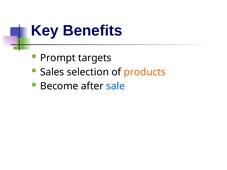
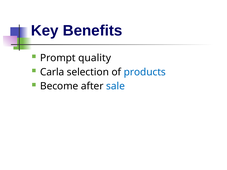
targets: targets -> quality (95, 58)
Sales: Sales -> Carla (52, 72)
products colour: orange -> blue (145, 72)
